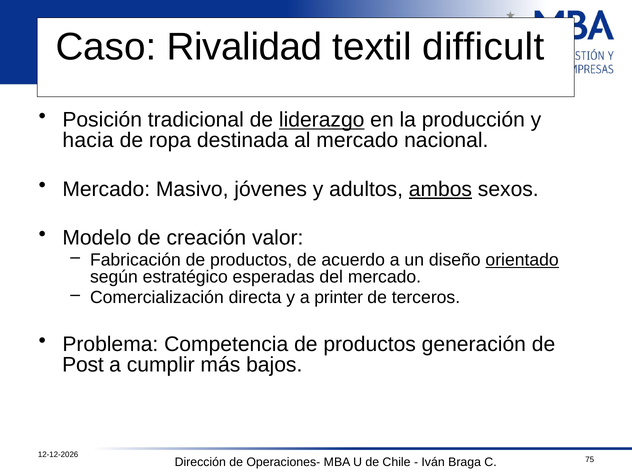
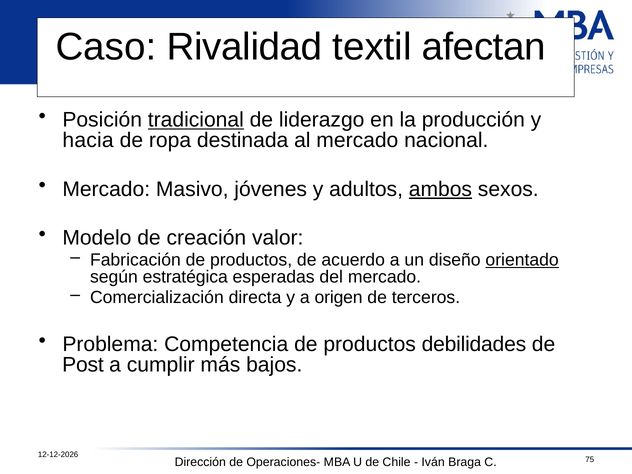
difficult: difficult -> afectan (484, 47)
tradicional underline: none -> present (196, 120)
liderazgo underline: present -> none (322, 120)
estratégico: estratégico -> estratégica (185, 277)
printer: printer -> origen (339, 297)
generación: generación -> debilidades (474, 344)
